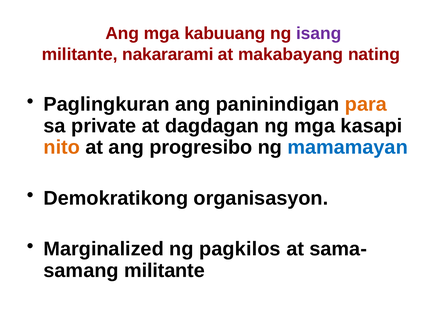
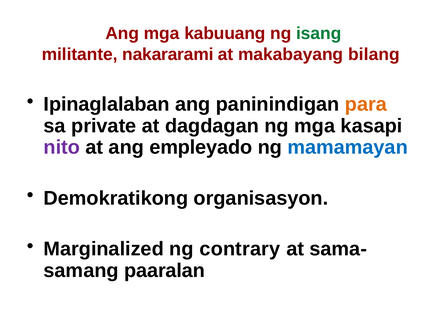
isang colour: purple -> green (319, 34)
nating: nating -> bilang (374, 54)
Paglingkuran: Paglingkuran -> Ipinaglalaban (107, 105)
nito colour: orange -> purple (62, 147)
progresibo: progresibo -> empleyado (201, 147)
pagkilos: pagkilos -> contrary (240, 249)
militante: militante -> paaralan (165, 271)
